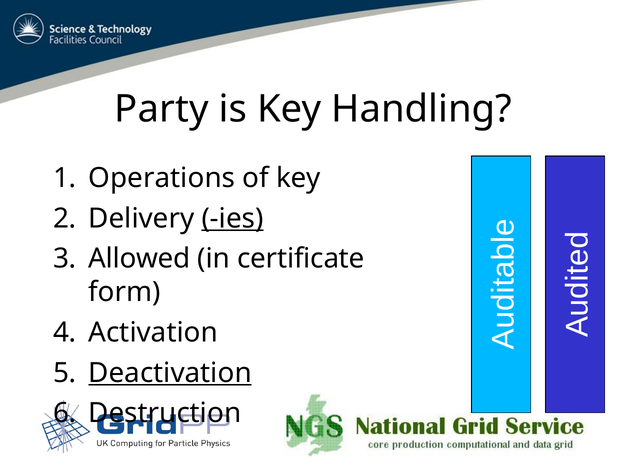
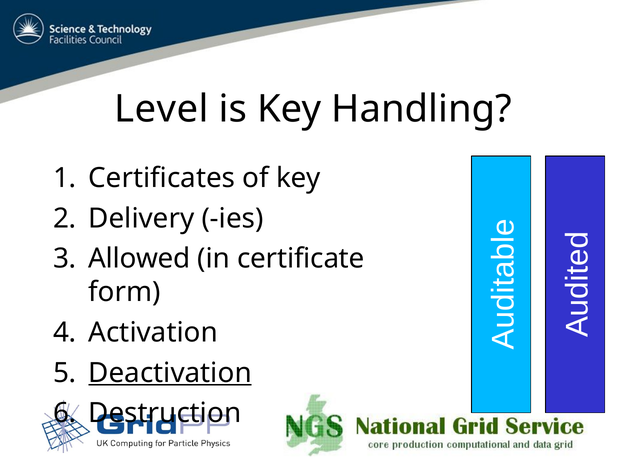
Party: Party -> Level (161, 109)
Operations: Operations -> Certificates (162, 178)
ies underline: present -> none (233, 218)
